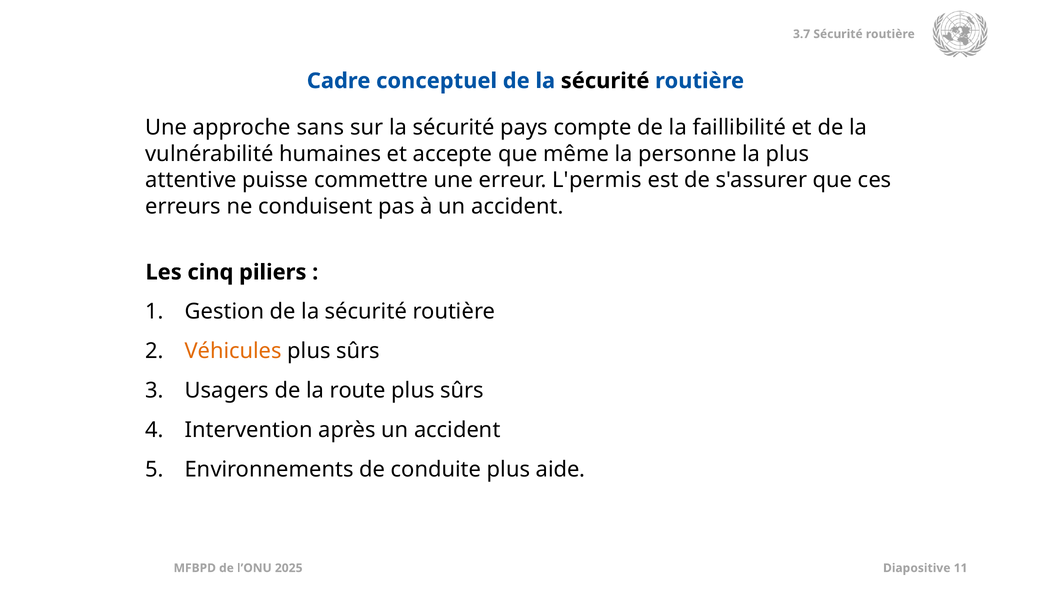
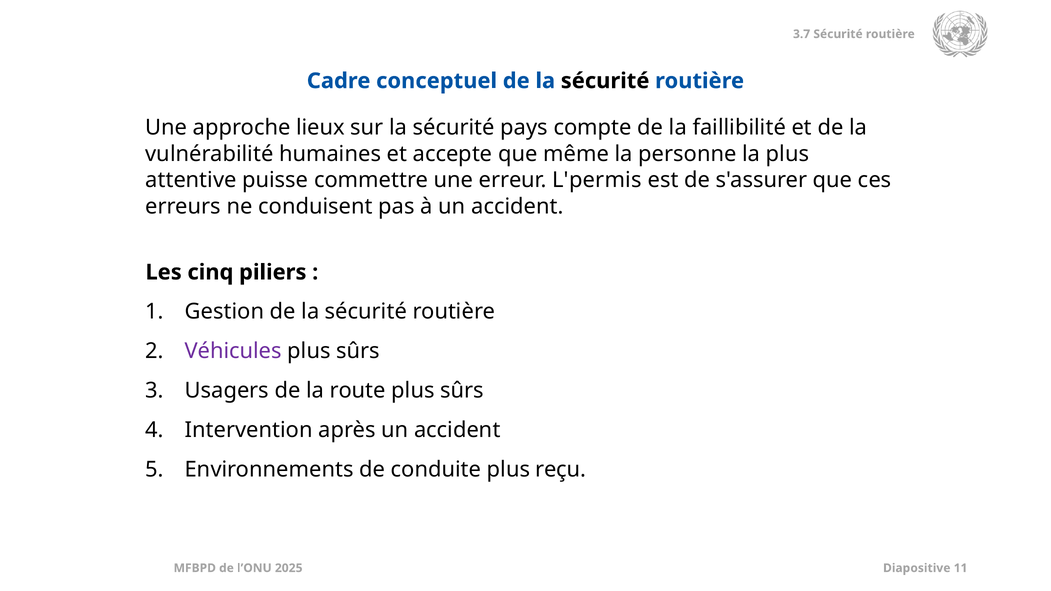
sans: sans -> lieux (321, 128)
Véhicules colour: orange -> purple (233, 351)
aide: aide -> reçu (561, 470)
